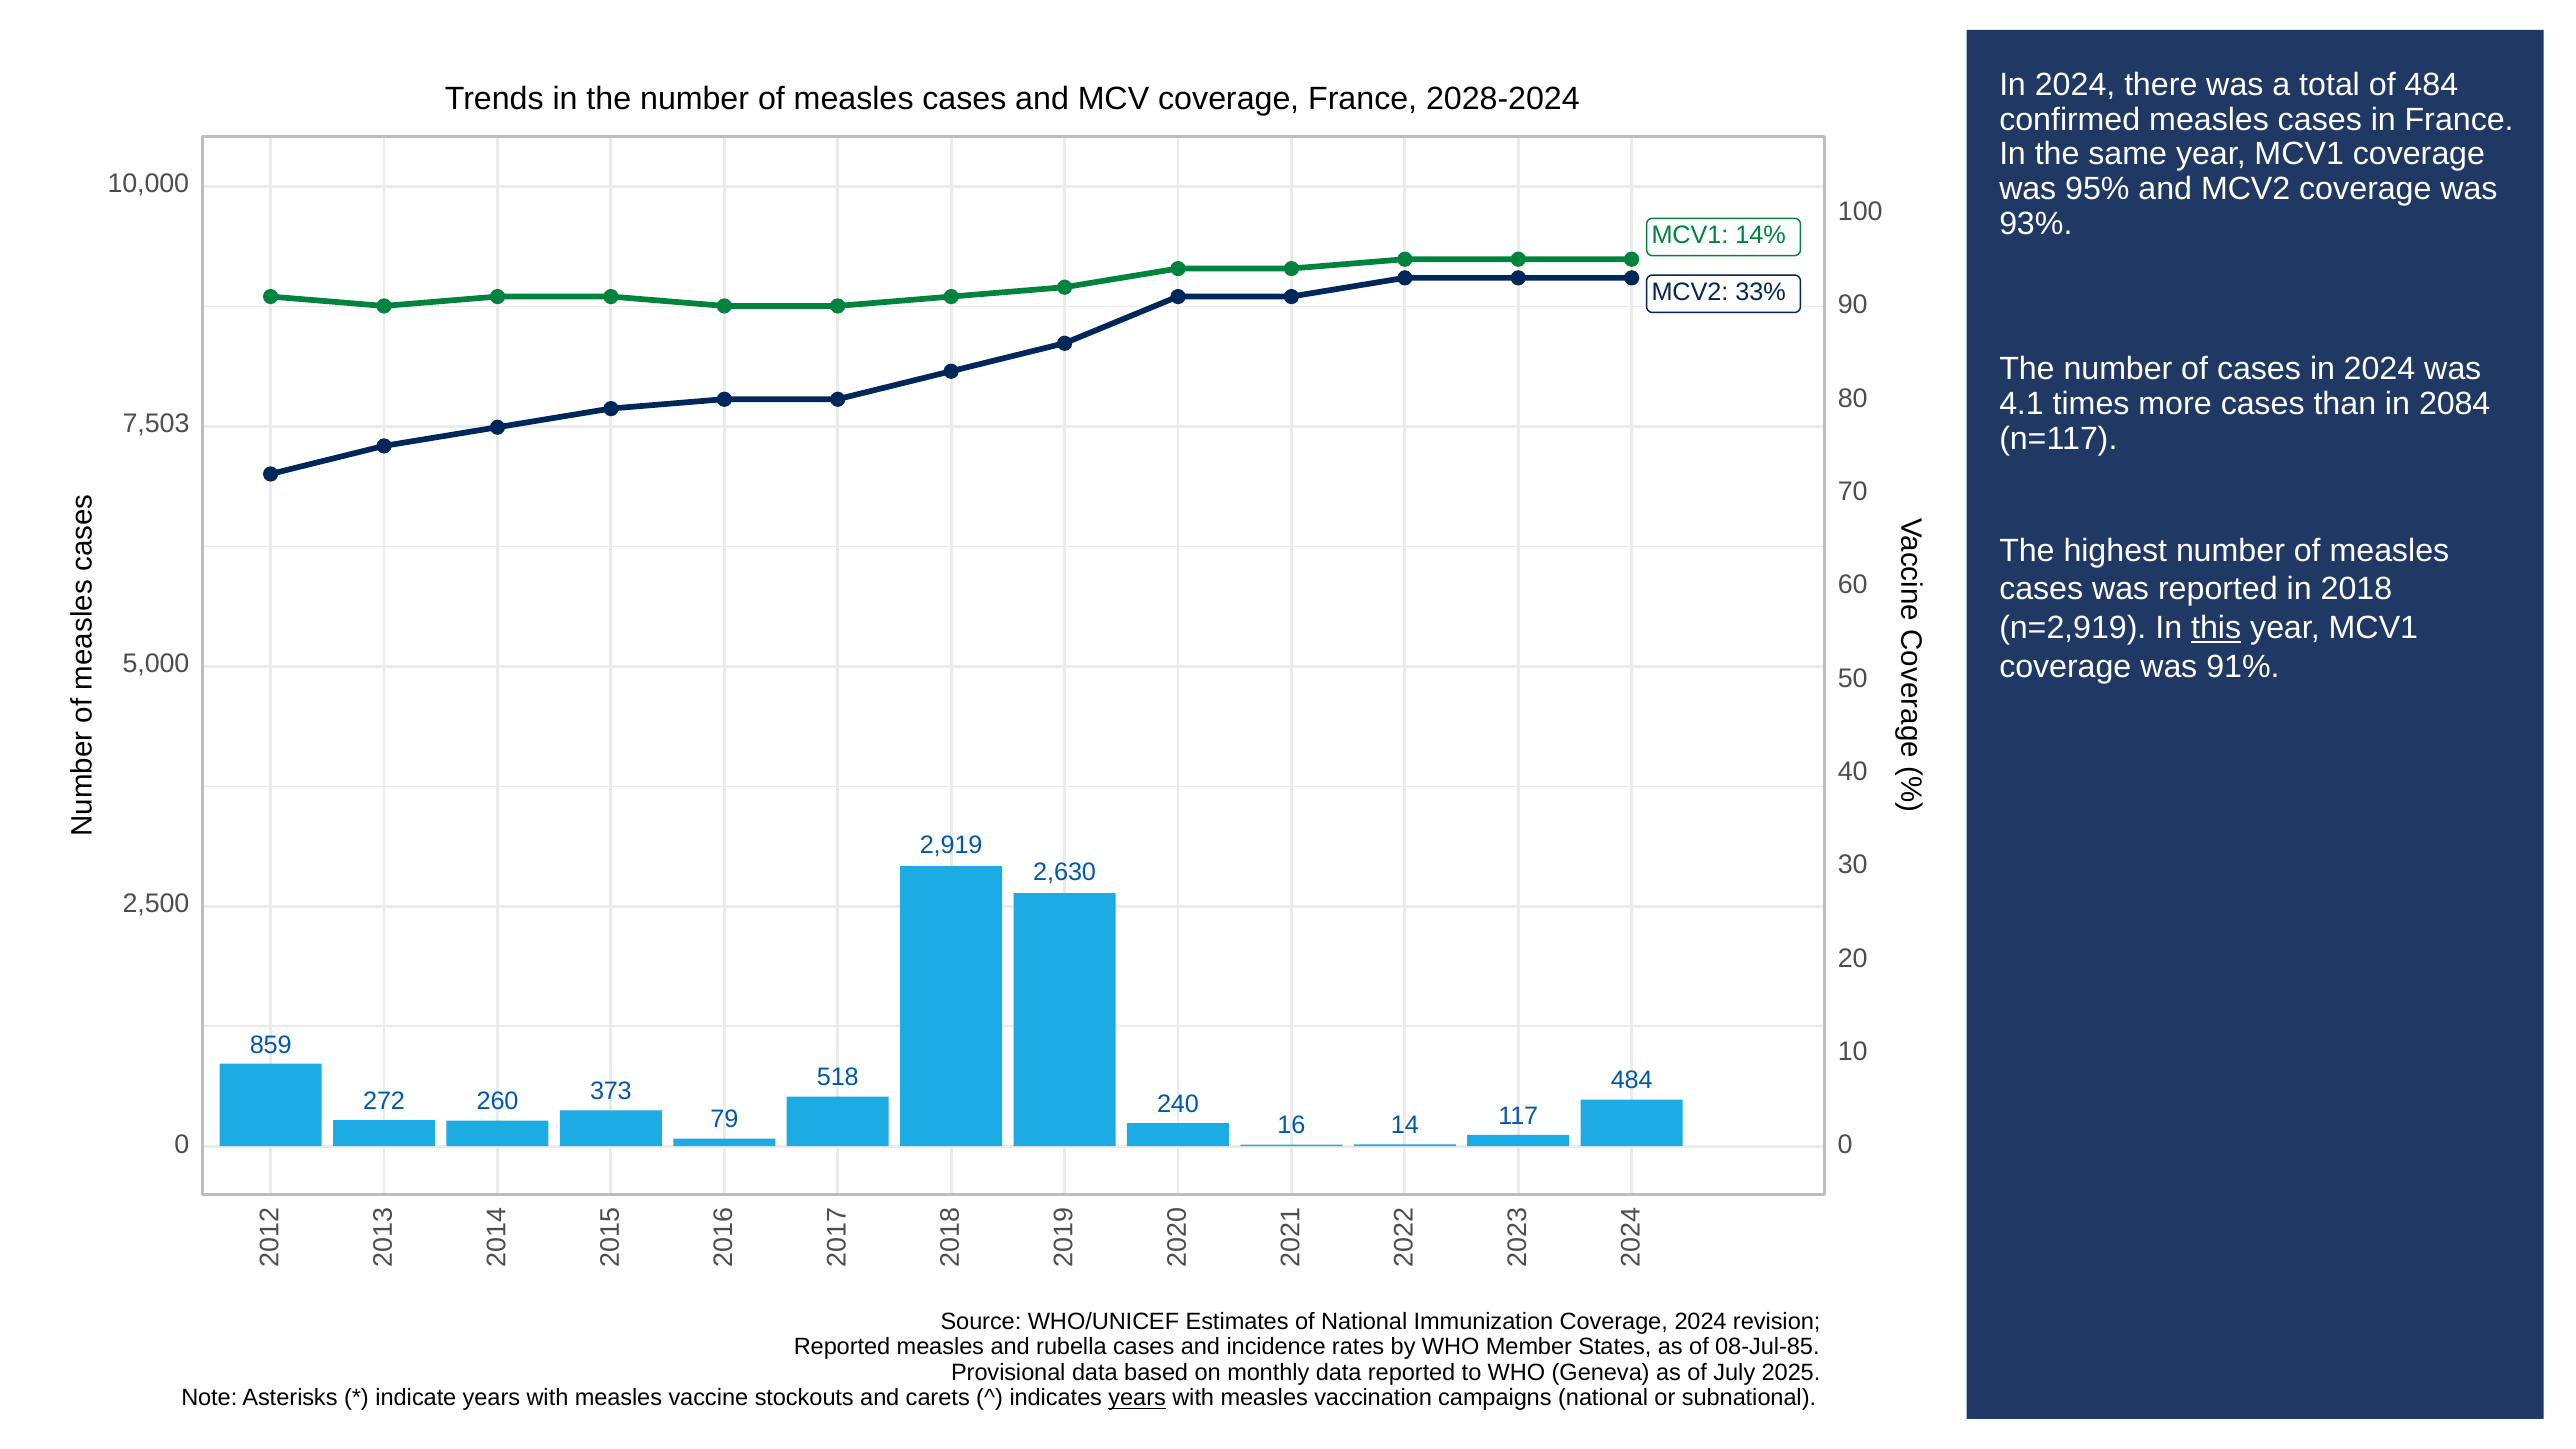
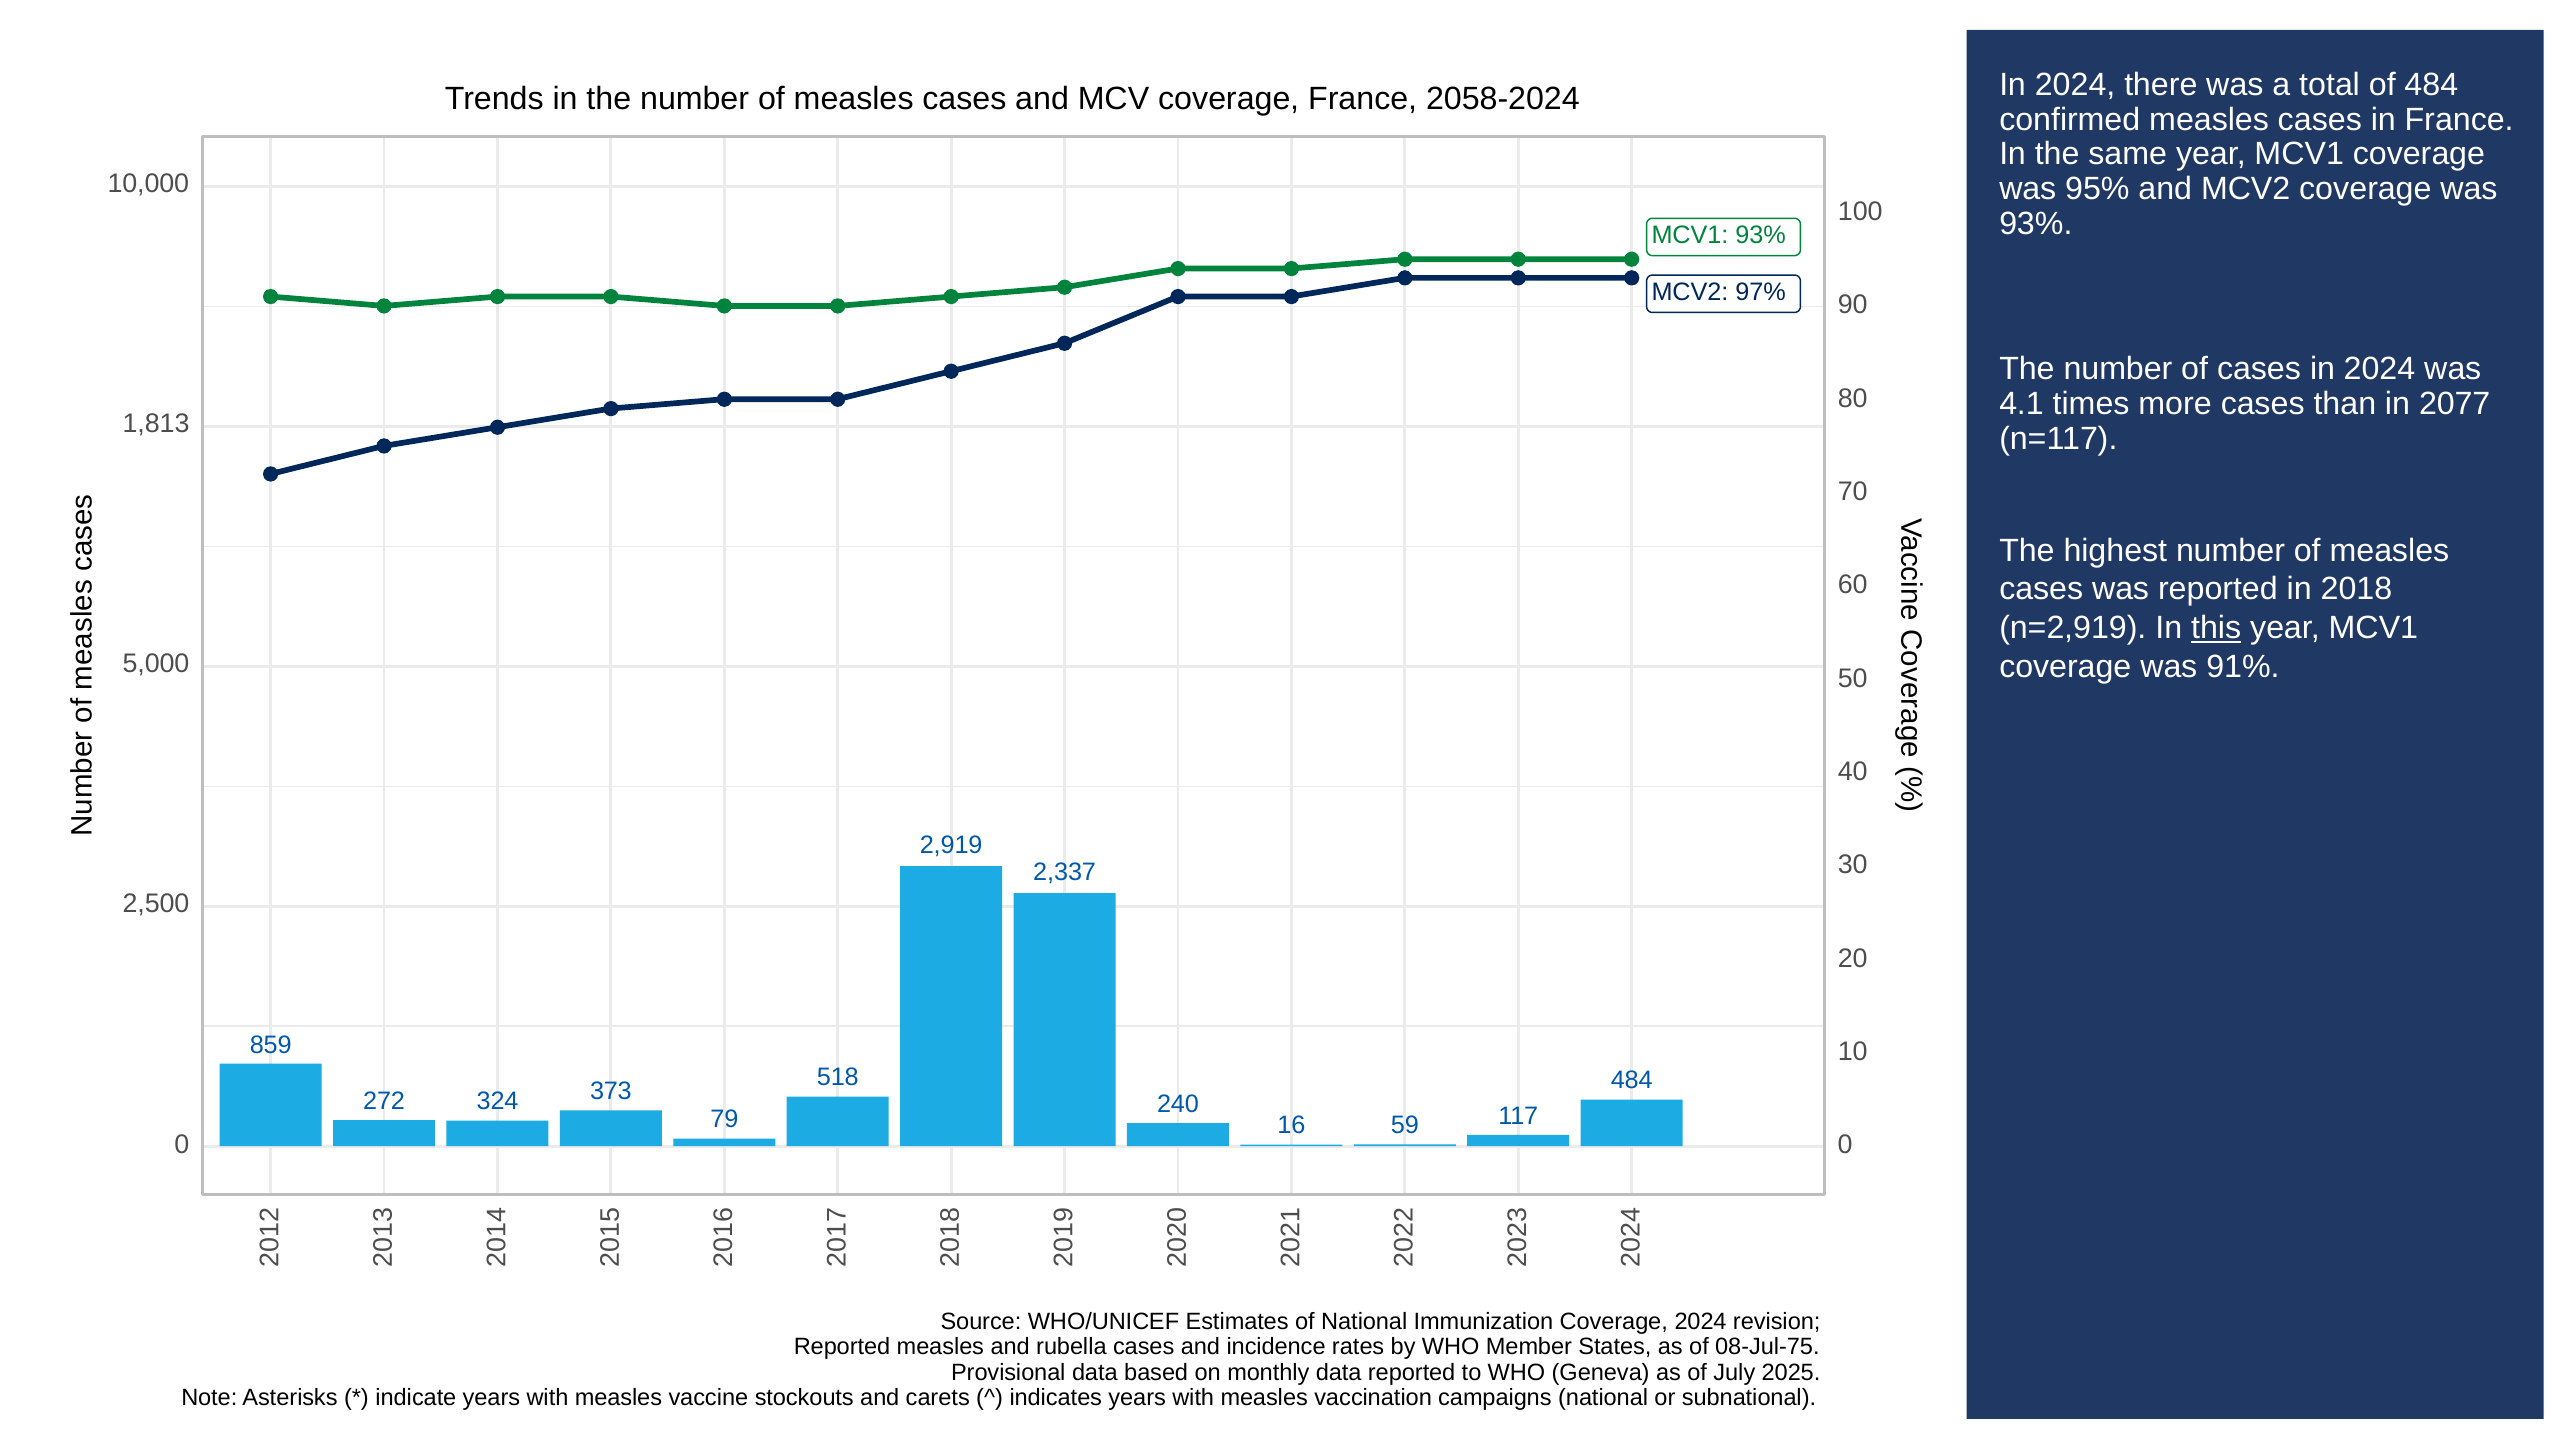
2028-2024: 2028-2024 -> 2058-2024 (1503, 99)
MCV1 14%: 14% -> 93% (1761, 236)
33%: 33% -> 97% (1761, 292)
2084: 2084 -> 2077 (2455, 404)
7,503: 7,503 -> 1,813 (156, 424)
2,630: 2,630 -> 2,337 (1065, 873)
260: 260 -> 324 (498, 1101)
14: 14 -> 59 (1405, 1125)
08-Jul-85: 08-Jul-85 -> 08-Jul-75 (1767, 1347)
years underline: present -> none (1137, 1398)
